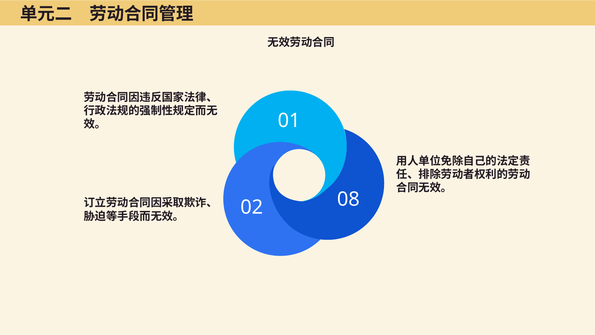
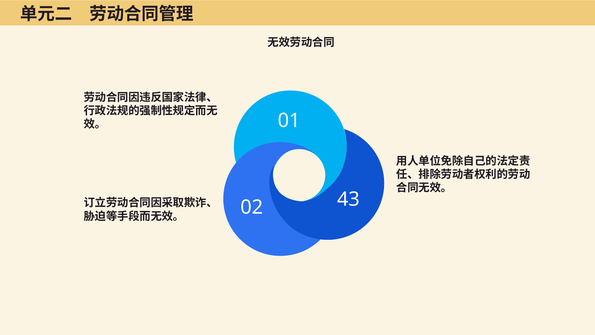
08: 08 -> 43 (348, 199)
